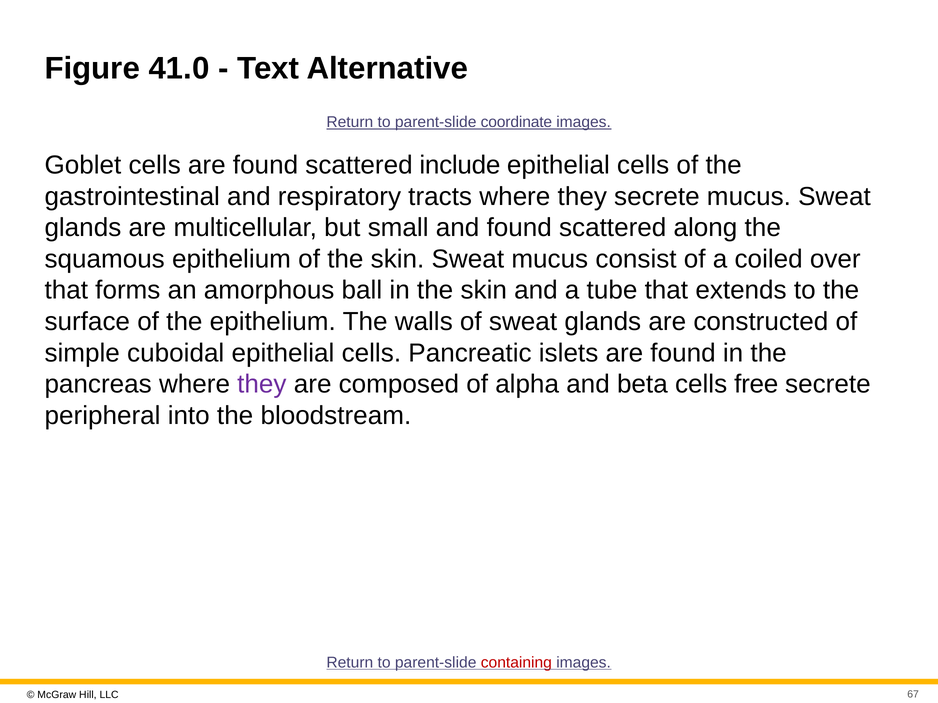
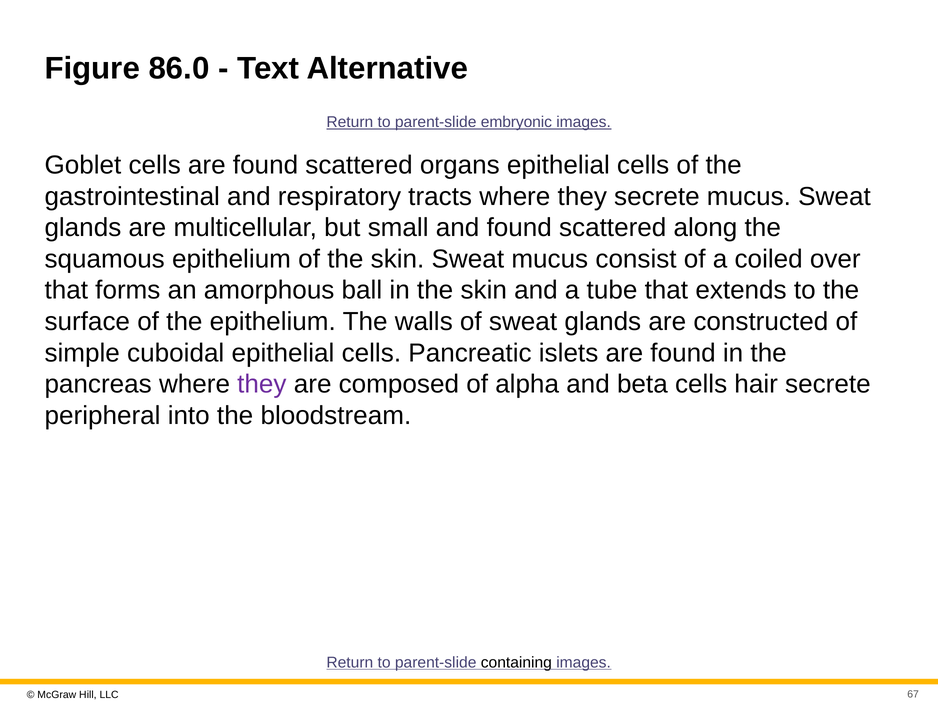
41.0: 41.0 -> 86.0 (179, 68)
coordinate: coordinate -> embryonic (516, 122)
include: include -> organs (460, 165)
free: free -> hair (756, 384)
containing colour: red -> black (516, 663)
